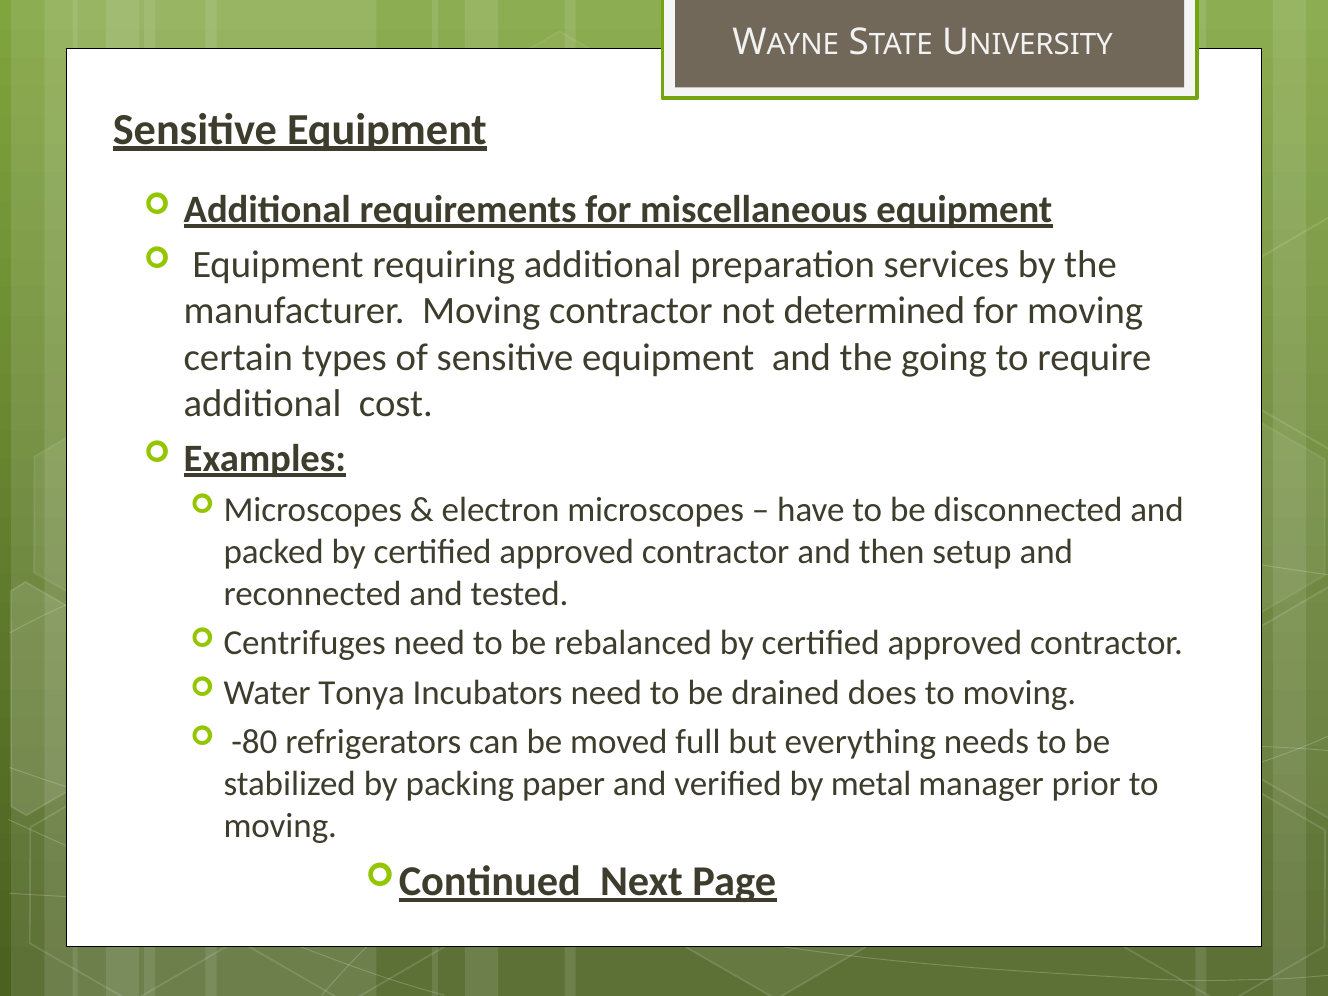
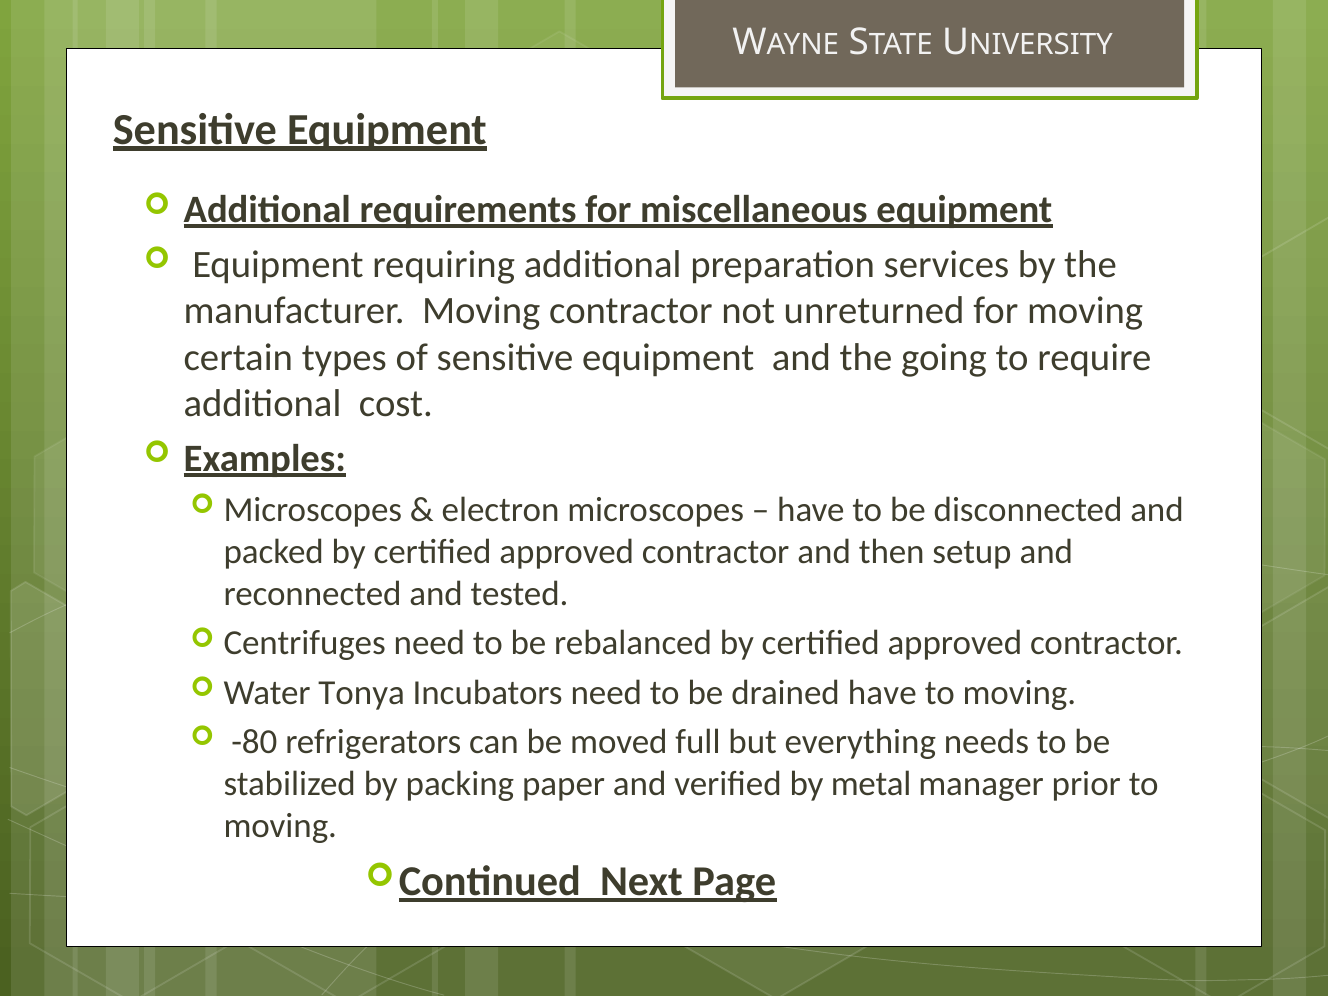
determined: determined -> unreturned (874, 311)
drained does: does -> have (882, 693)
